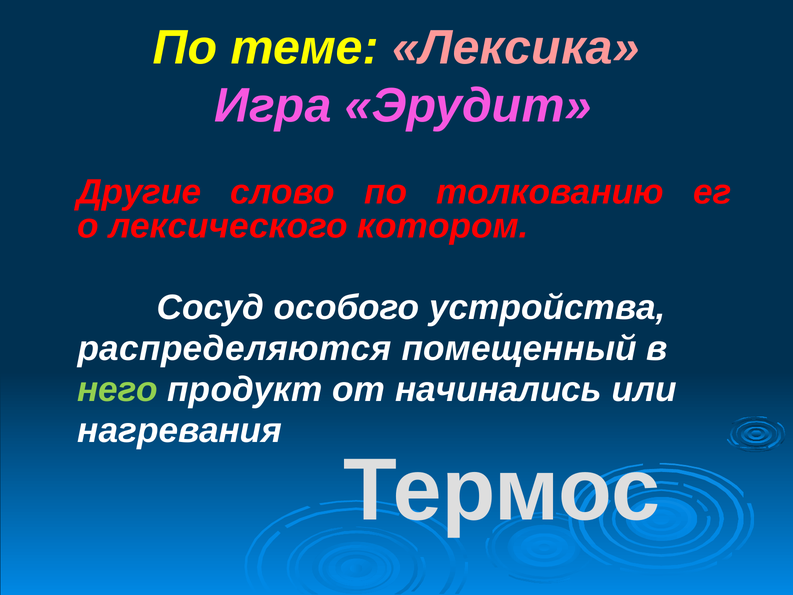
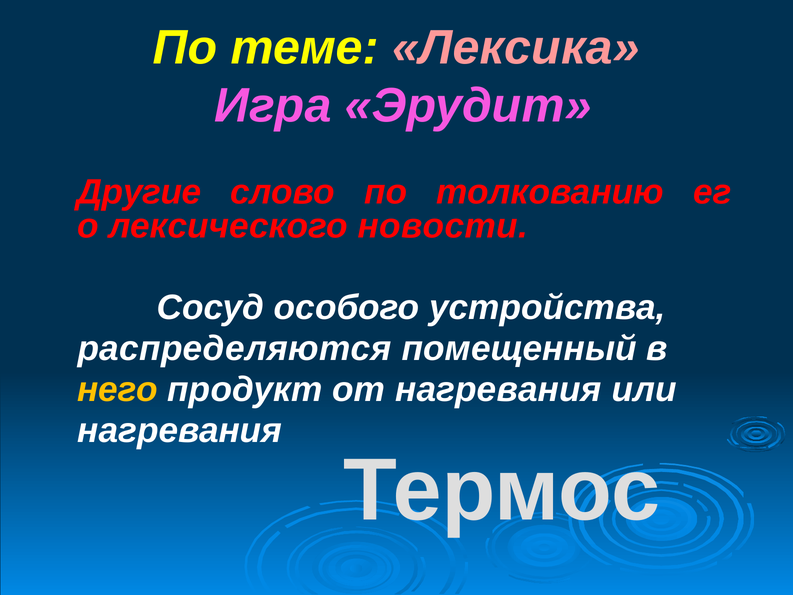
котором: котором -> новости (443, 226)
него colour: light green -> yellow (118, 389)
от начинались: начинались -> нагревания (498, 389)
